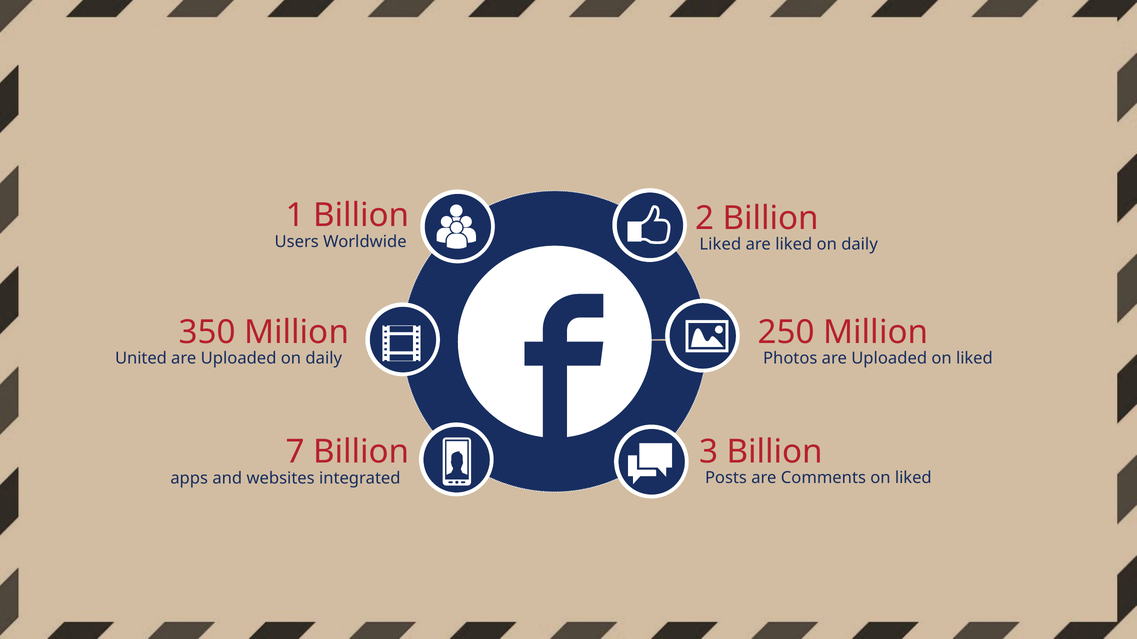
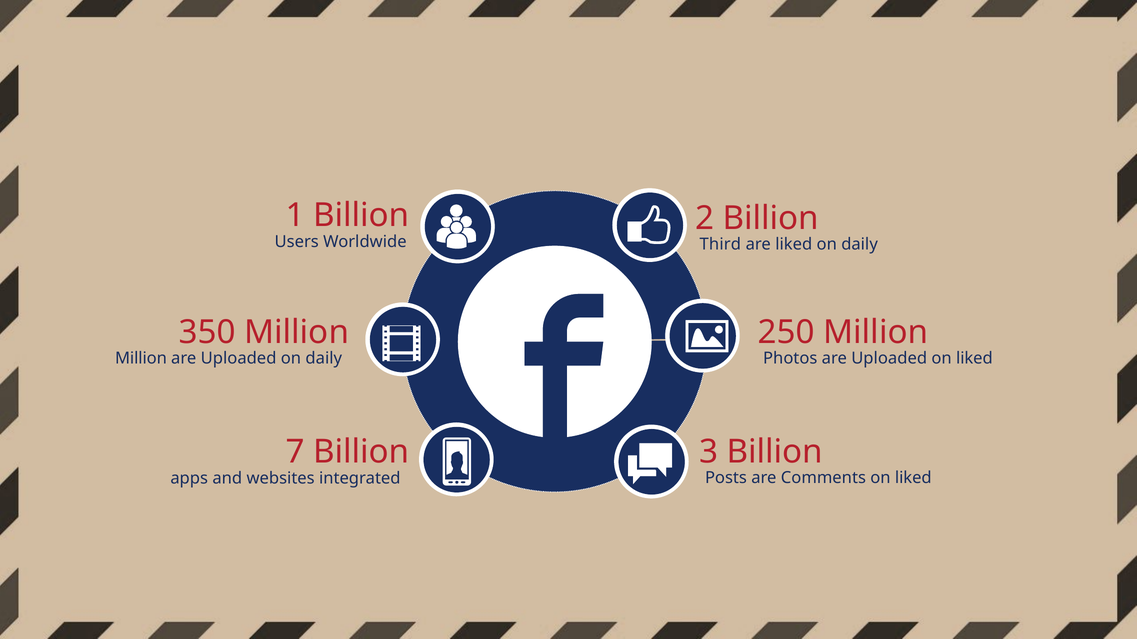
Worldwide Liked: Liked -> Third (720, 244)
United: United -> Million (141, 359)
